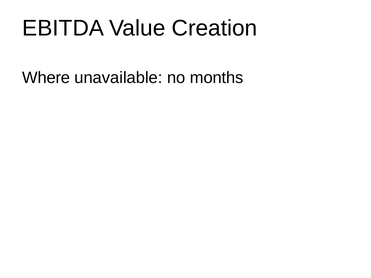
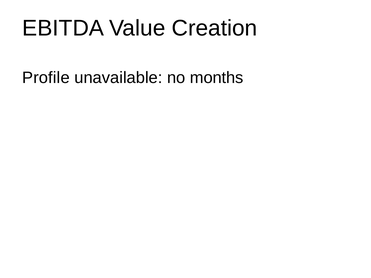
Where: Where -> Profile (46, 78)
